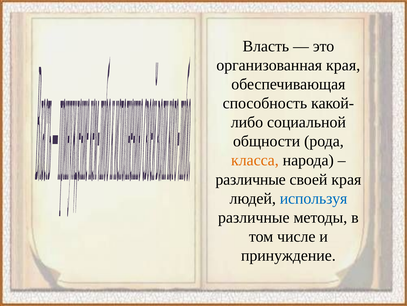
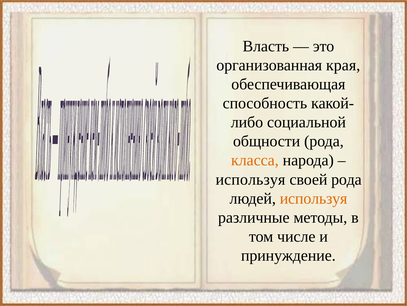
различные: различные -> используя (250, 179)
своей края: края -> рода (346, 179)
используя colour: blue -> orange (314, 198)
